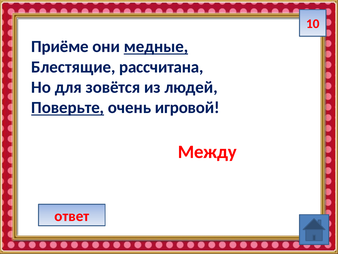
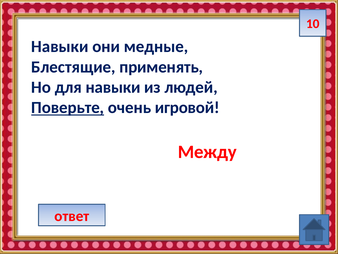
Приёме: Приёме -> Навыки (60, 47)
медные underline: present -> none (156, 47)
рассчитана: рассчитана -> применять (161, 67)
для зовётся: зовётся -> навыки (113, 87)
